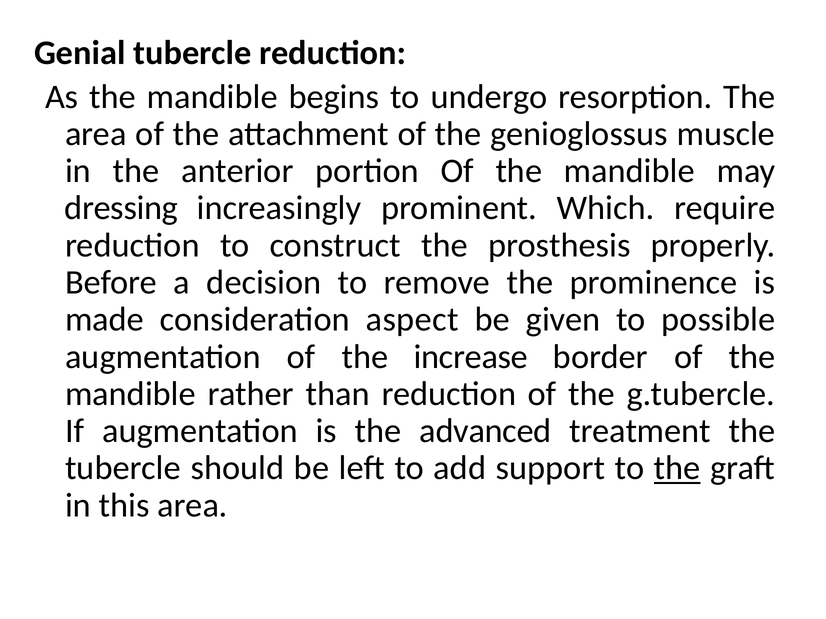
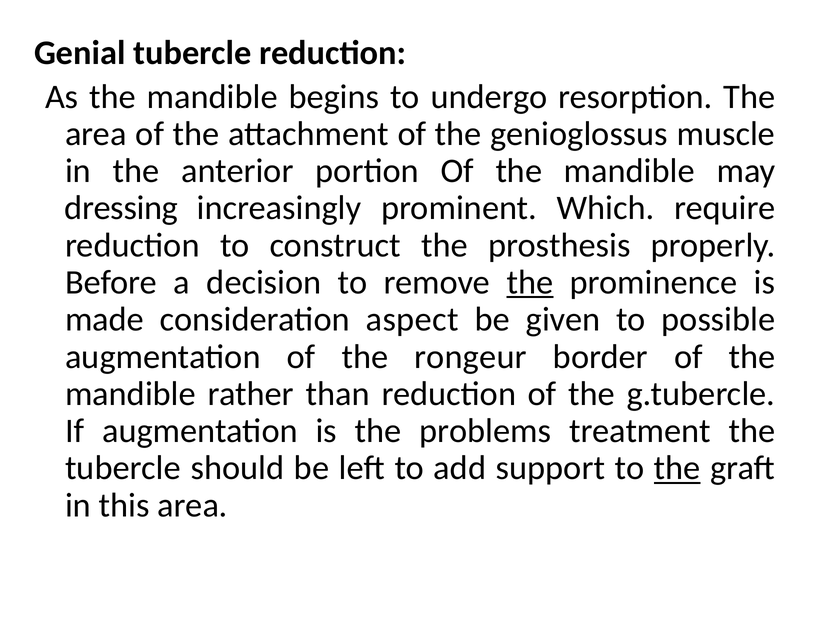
the underline: none -> present (530, 283)
increase: increase -> rongeur (471, 357)
advanced: advanced -> problems (485, 431)
